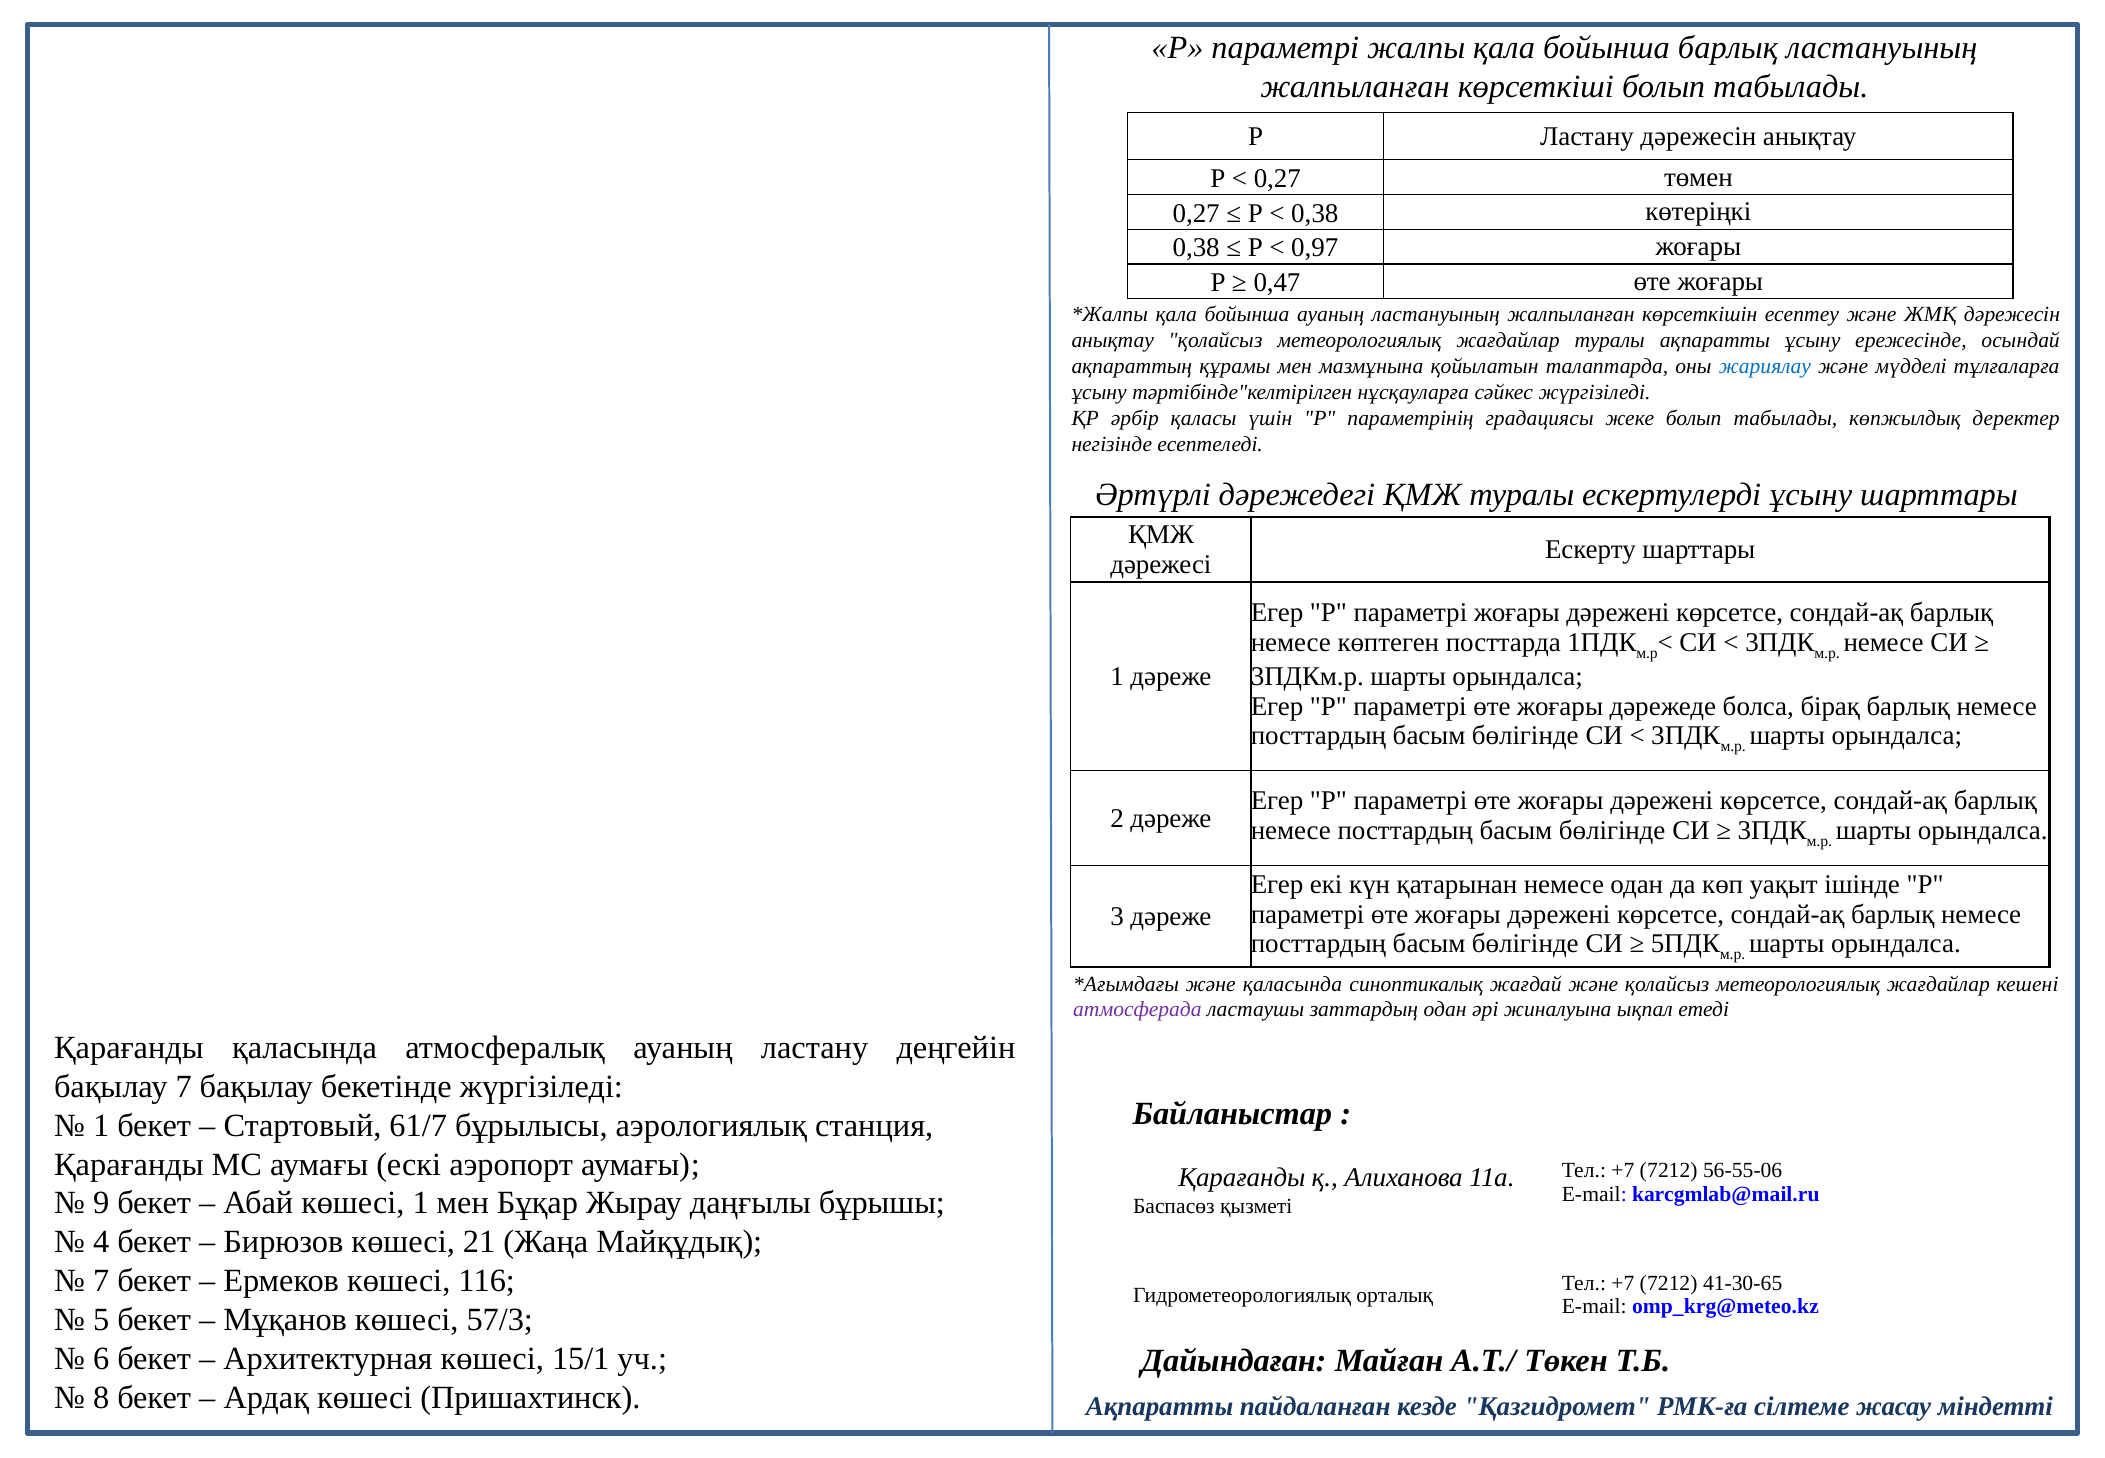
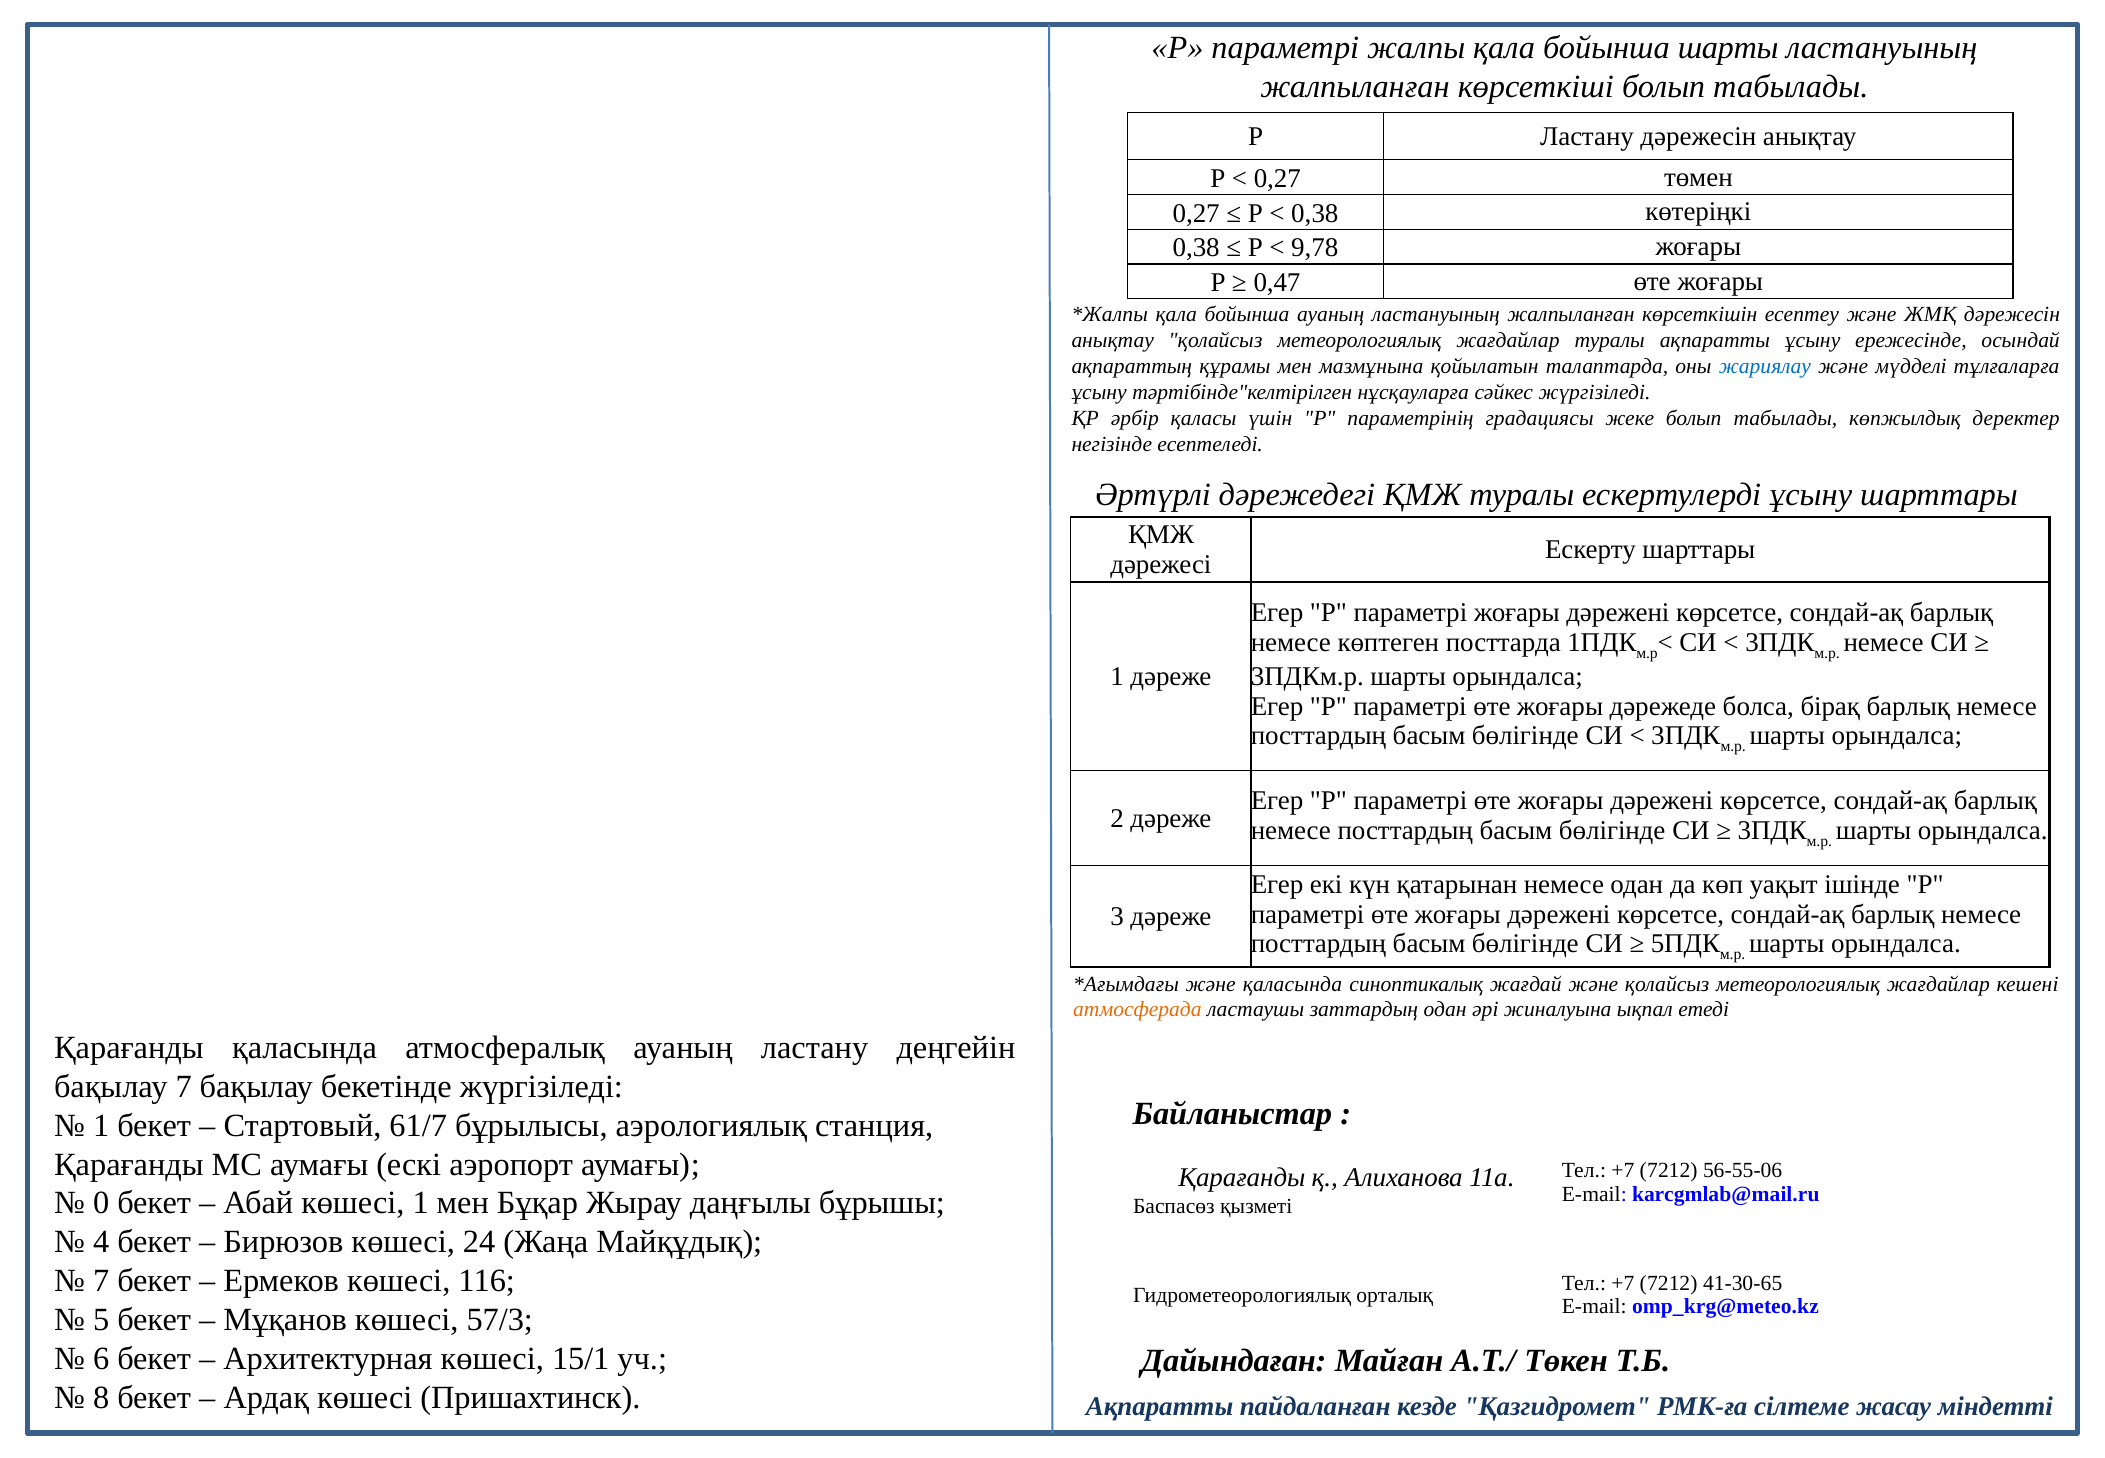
бойынша барлық: барлық -> шарты (1728, 48)
0,97: 0,97 -> 9,78 (1315, 248)
атмосферада colour: purple -> orange (1137, 1009)
9: 9 -> 0 (101, 1203)
21: 21 -> 24 (479, 1242)
